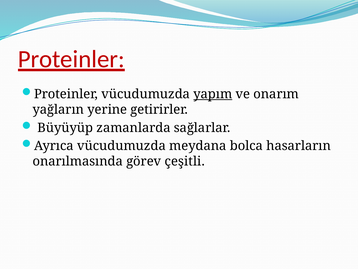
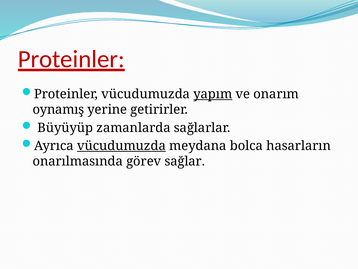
yağların: yağların -> oynamış (58, 109)
vücudumuzda underline: none -> present (121, 146)
çeşitli: çeşitli -> sağlar (185, 161)
